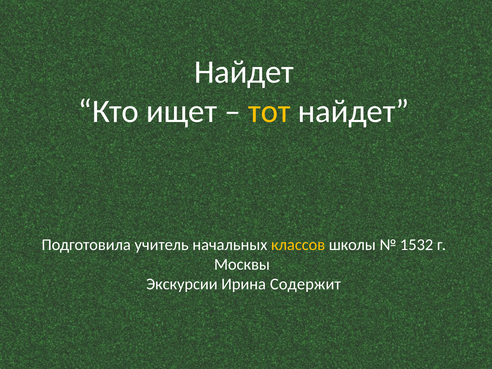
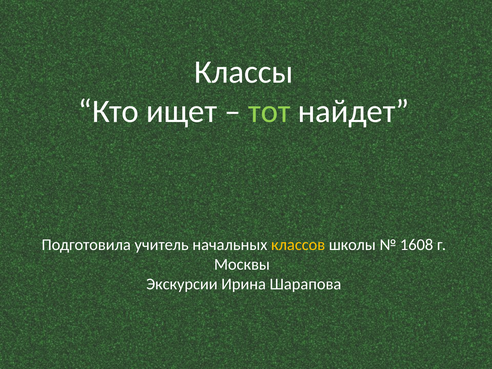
Найдет: Найдет -> Классы (244, 72)
тот colour: yellow -> light green (269, 111)
1532: 1532 -> 1608 (417, 245)
Содержит: Содержит -> Шарапова (305, 284)
